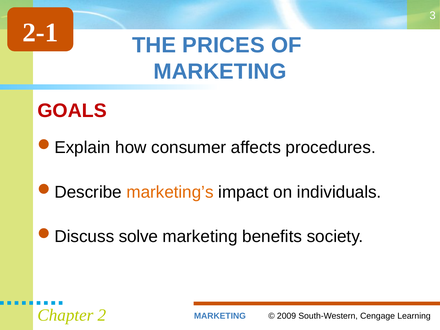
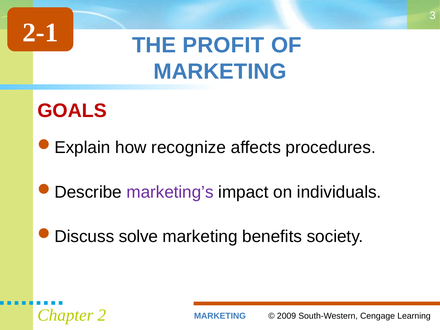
PRICES: PRICES -> PROFIT (223, 45)
consumer: consumer -> recognize (189, 148)
marketing’s colour: orange -> purple (170, 192)
